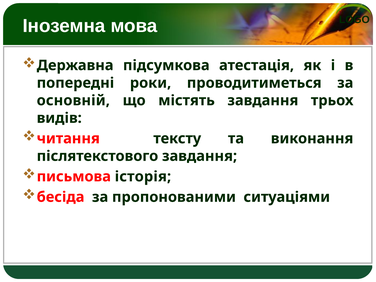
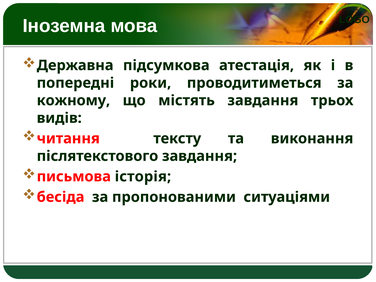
основній: основній -> кожному (73, 100)
